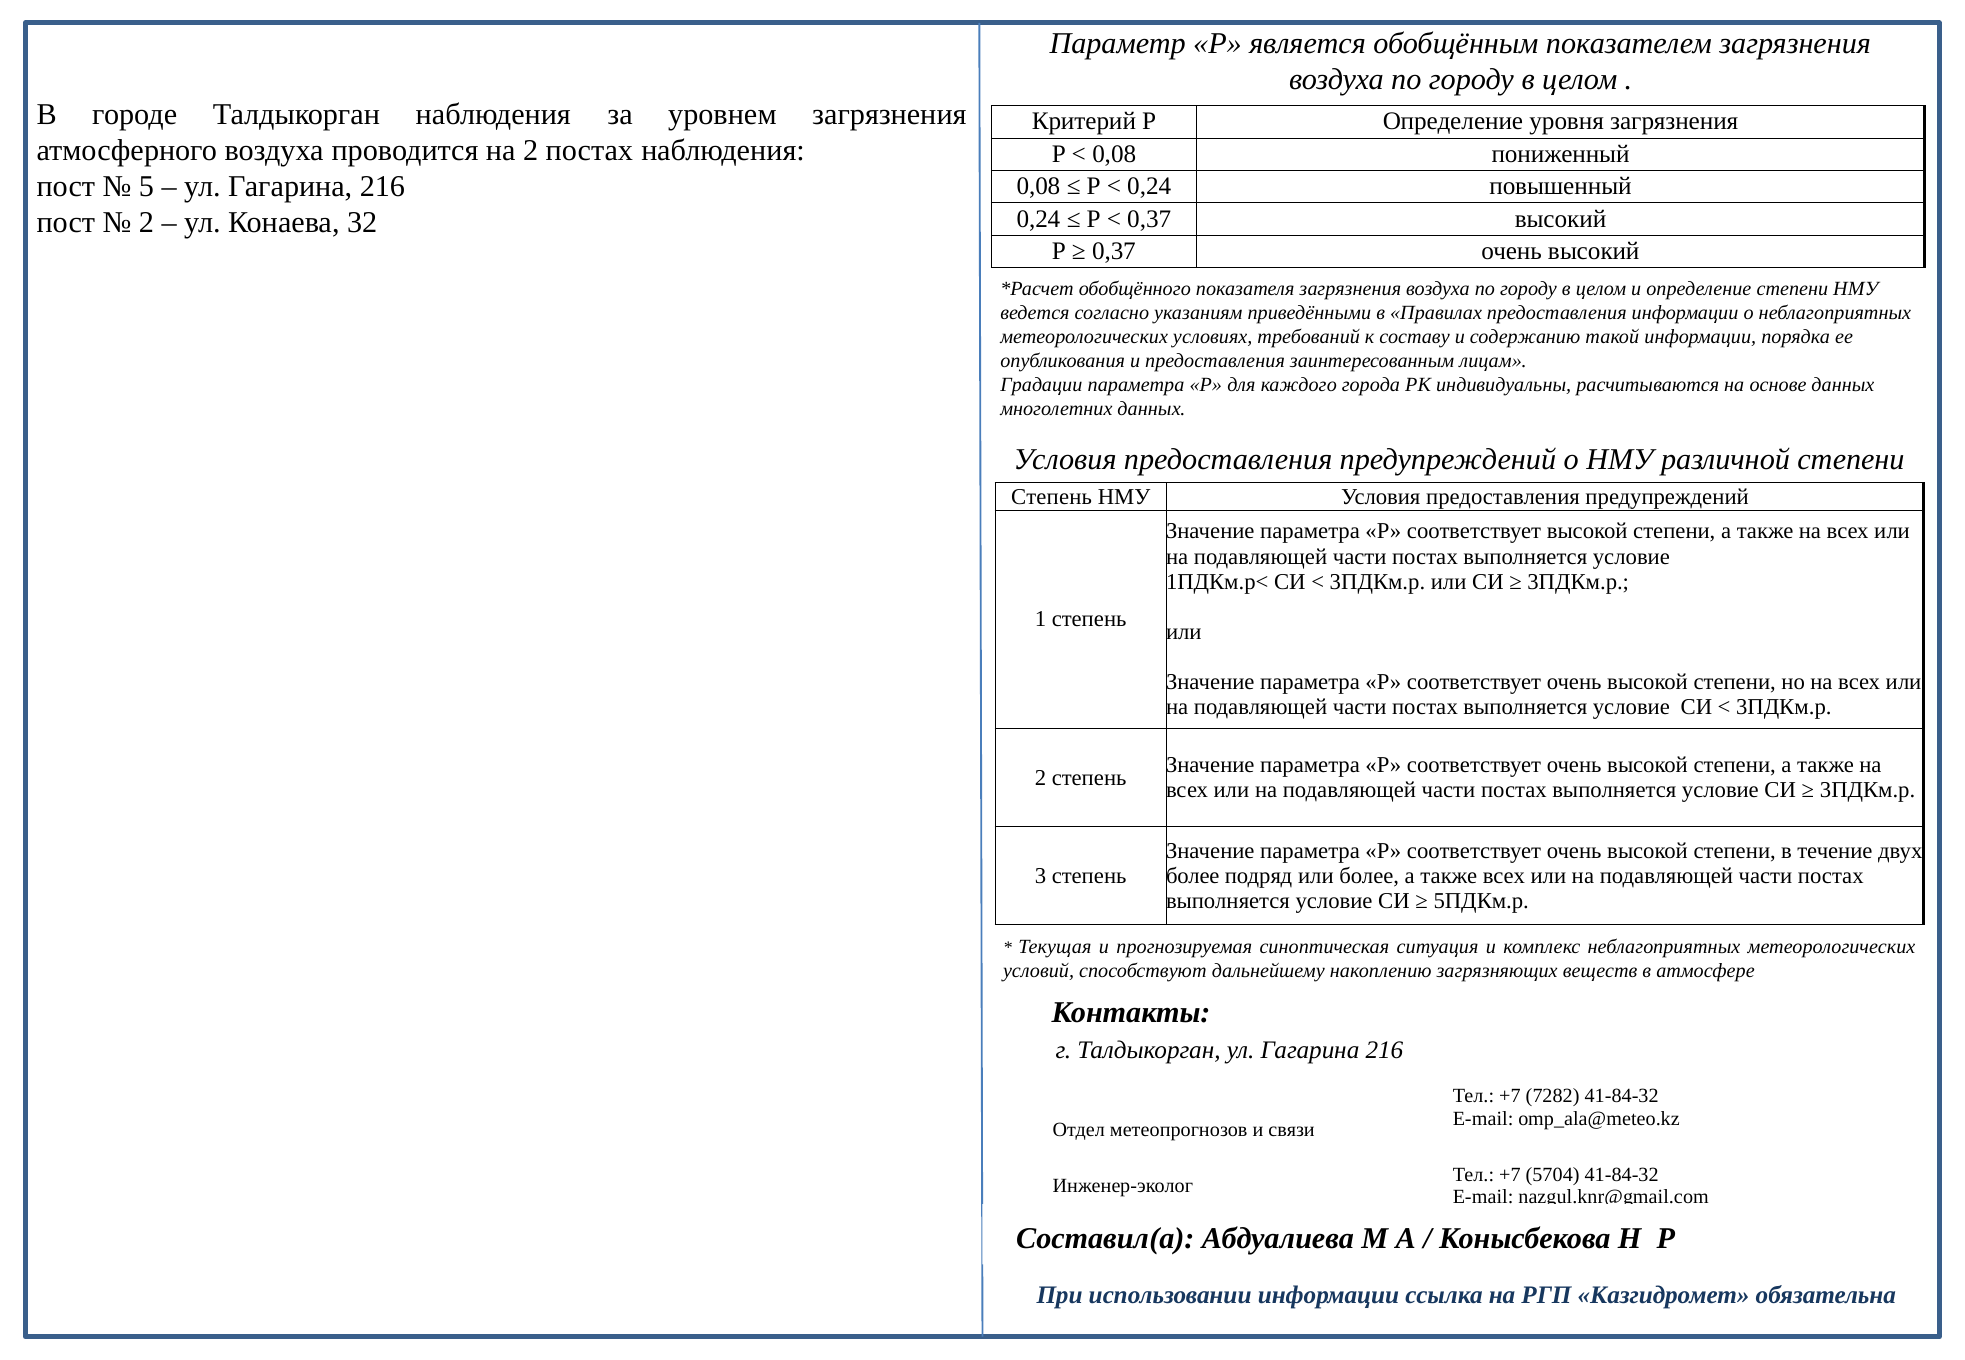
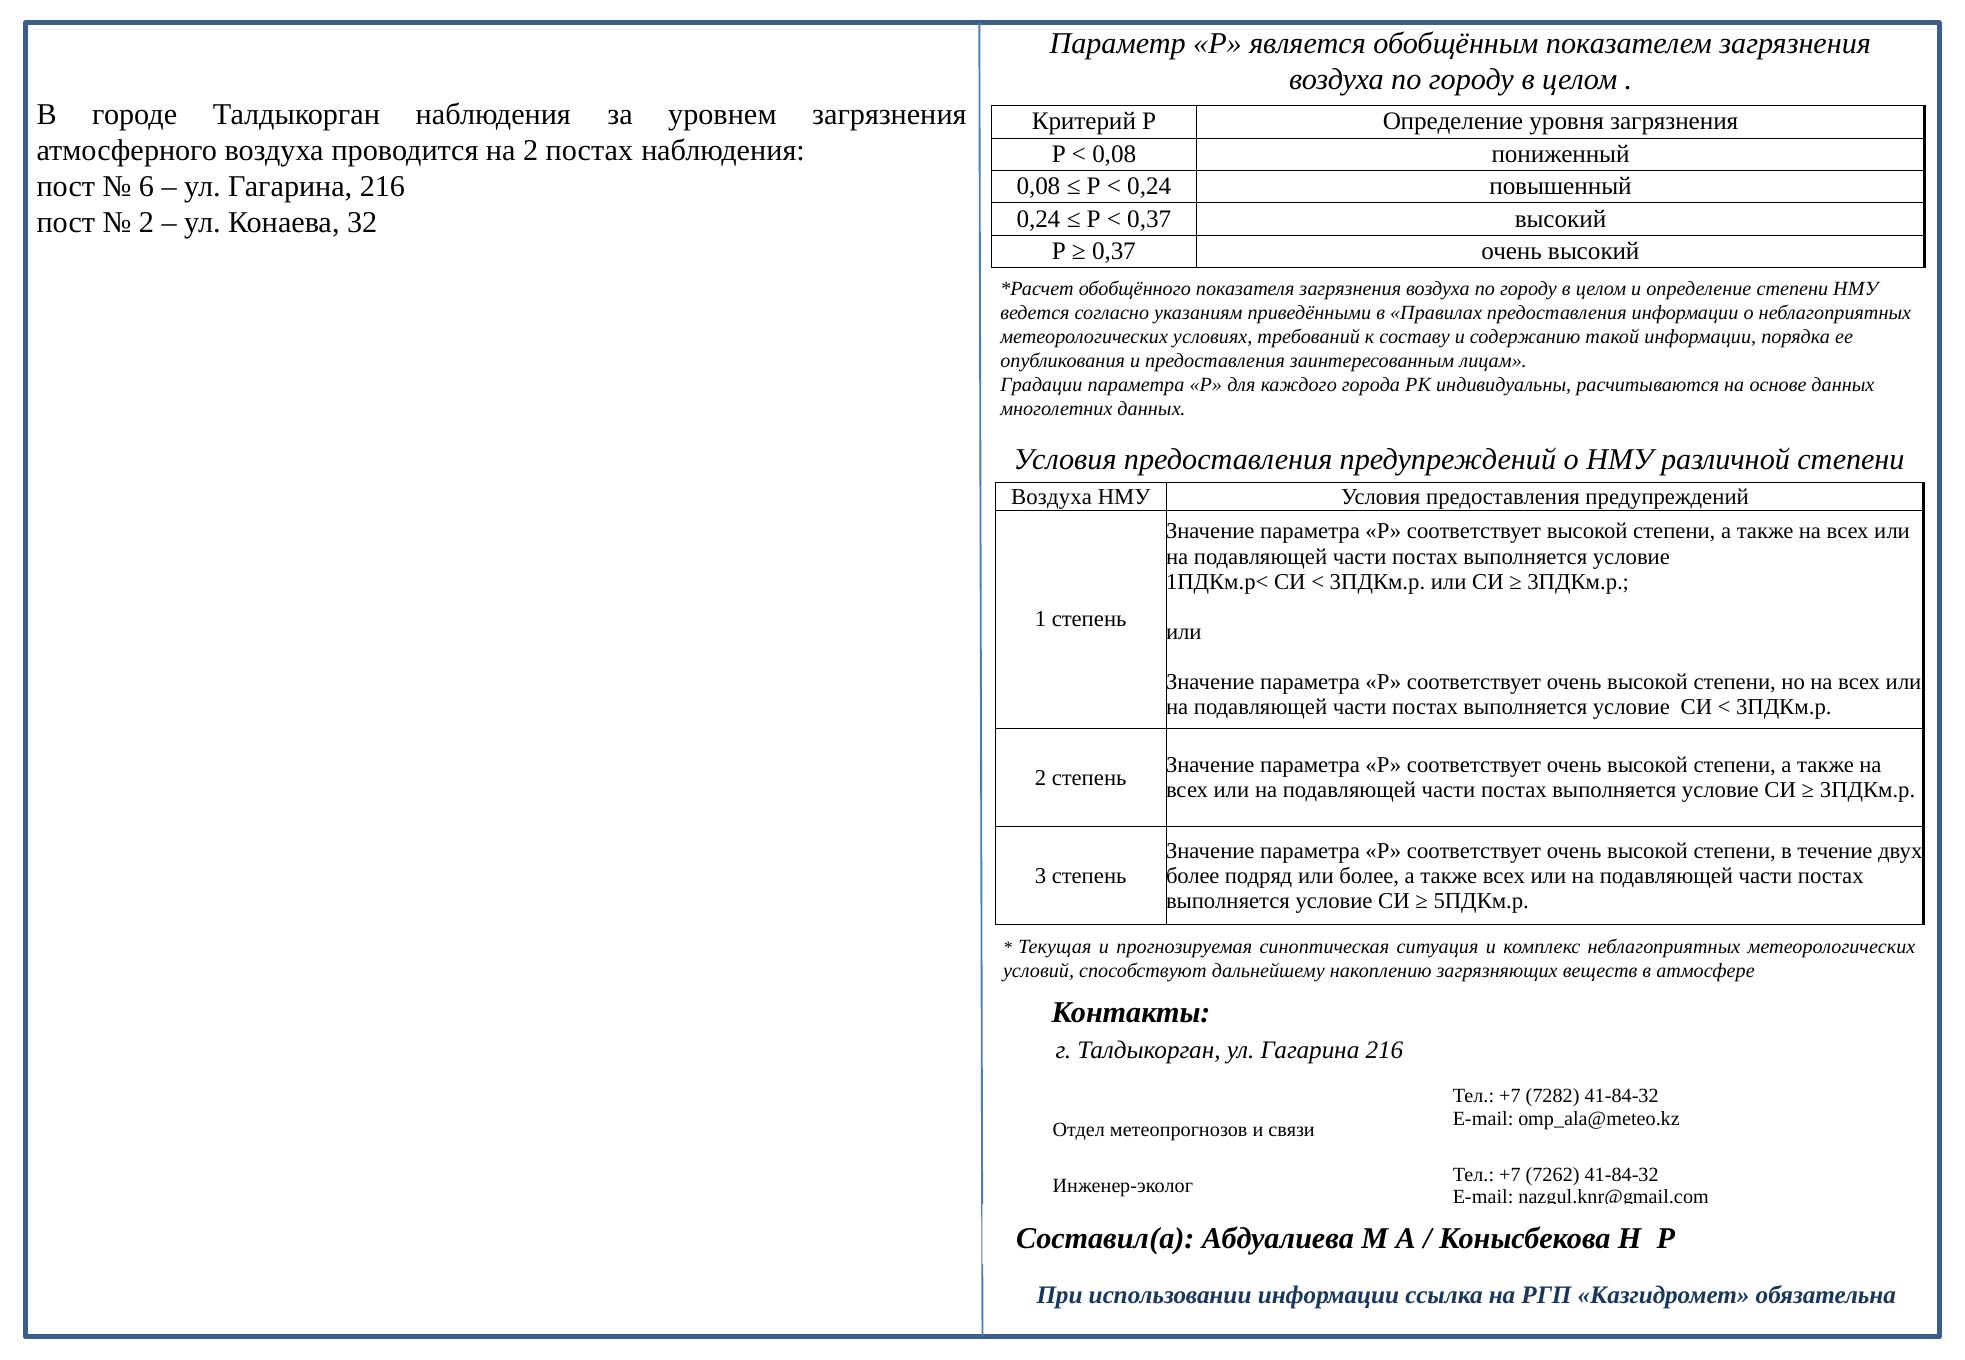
5: 5 -> 6 (146, 187)
Степень: Степень -> Воздуха (1051, 497)
5704: 5704 -> 7262 (1553, 1175)
